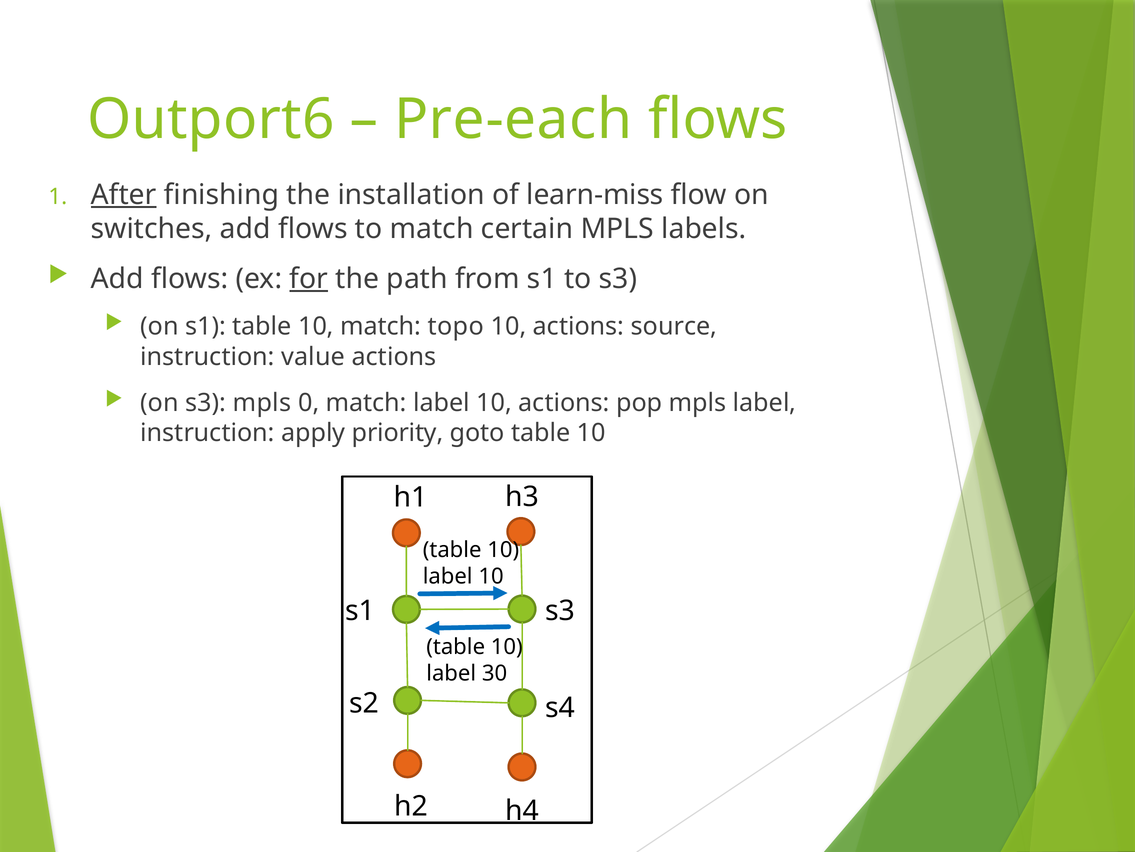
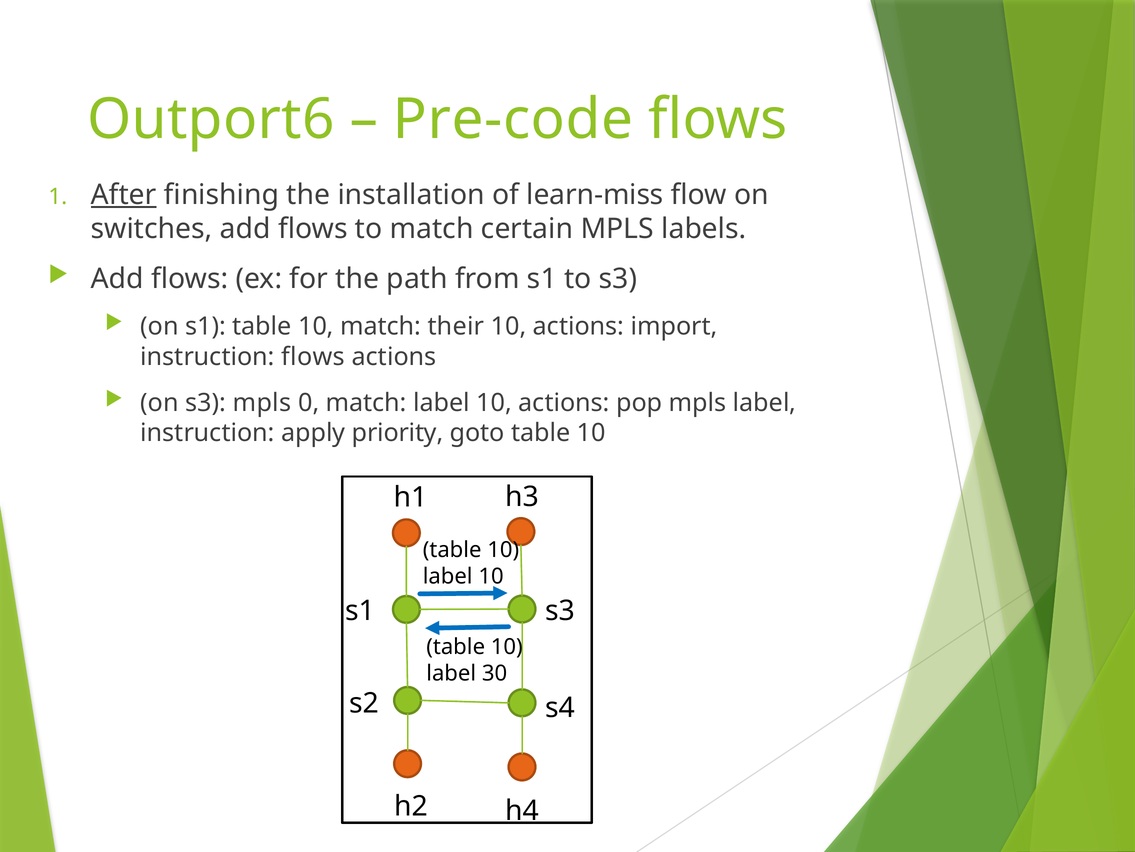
Pre-each: Pre-each -> Pre-code (513, 119)
for underline: present -> none (309, 278)
topo: topo -> their (456, 326)
source: source -> import (674, 326)
instruction value: value -> flows (313, 356)
